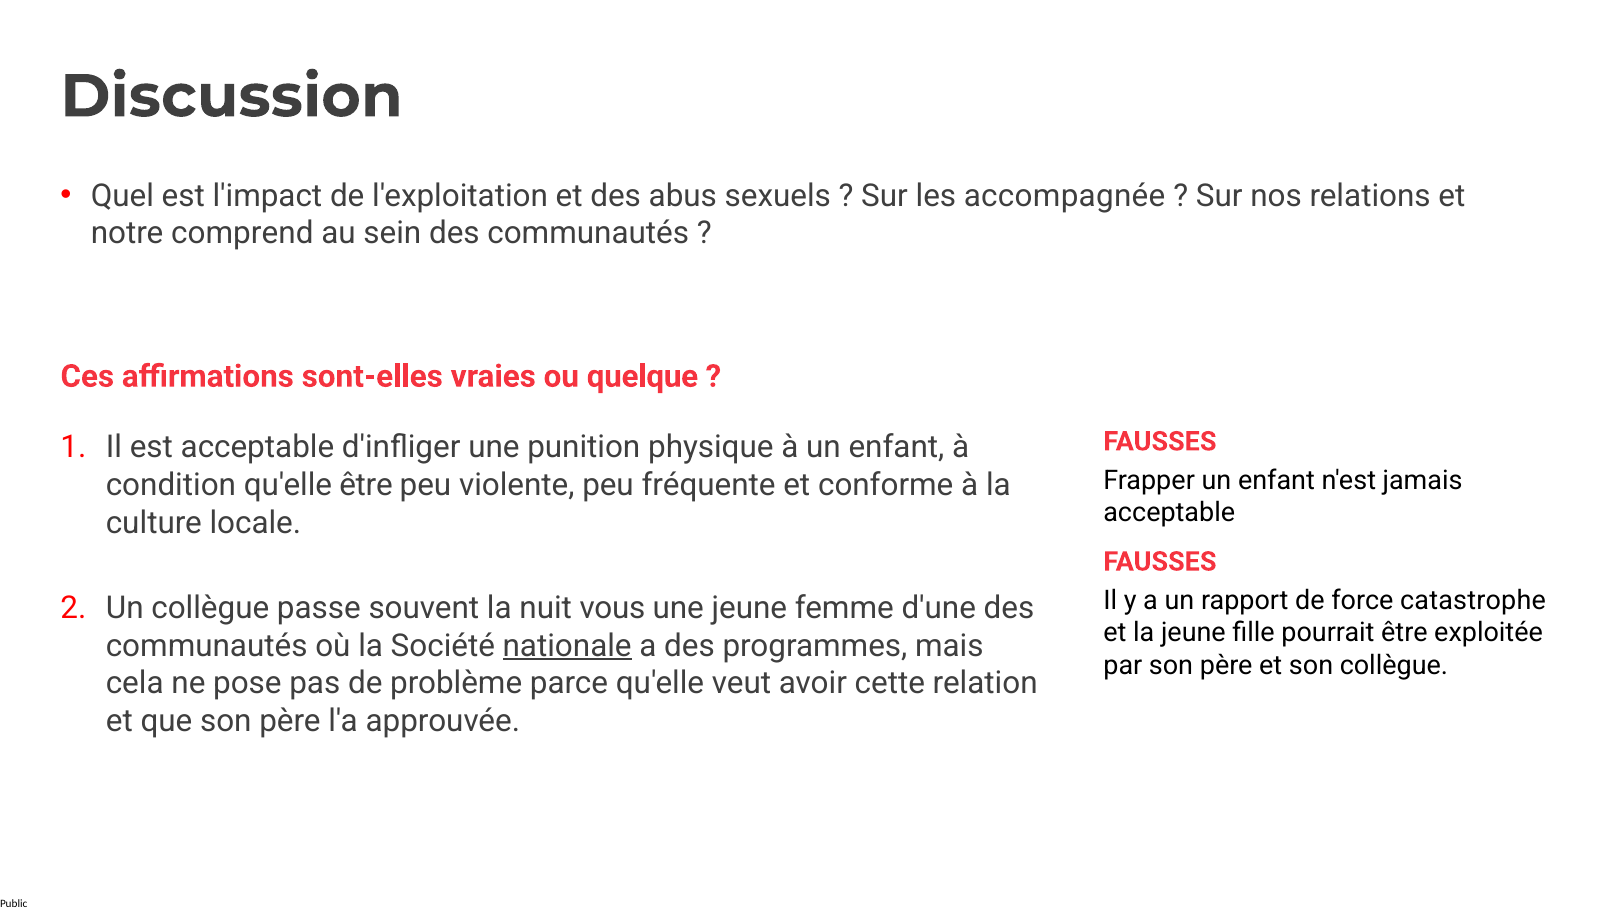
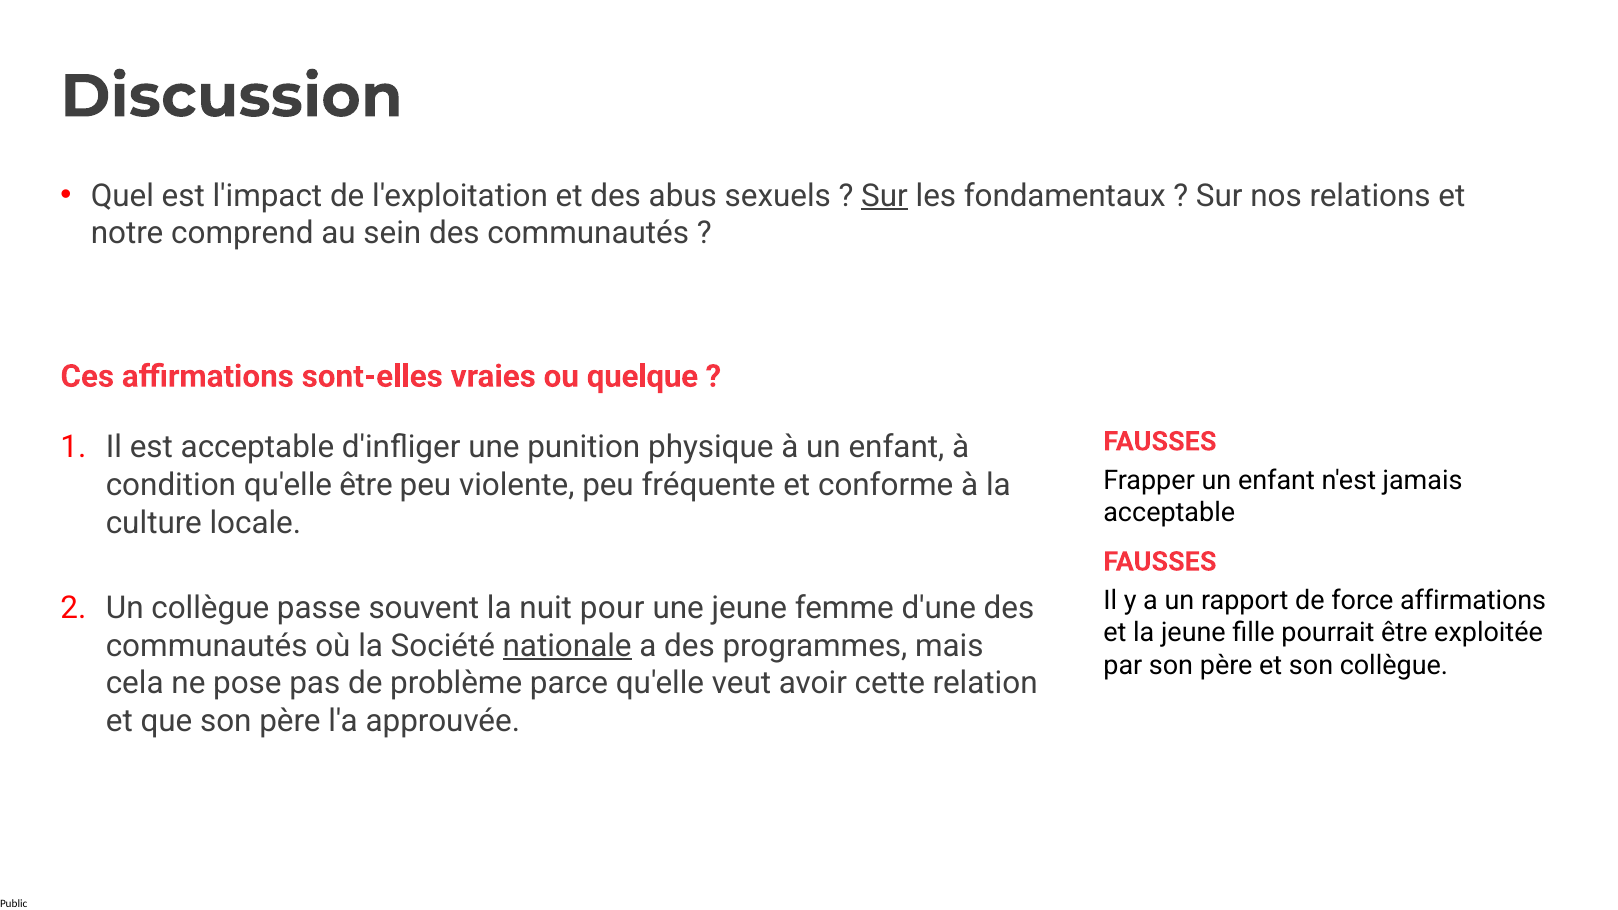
Sur underline: none -> present (885, 196)
accompagnée: accompagnée -> fondamentaux (1065, 196)
force catastrophe: catastrophe -> affirmations (1473, 601)
vous: vous -> pour (612, 608)
